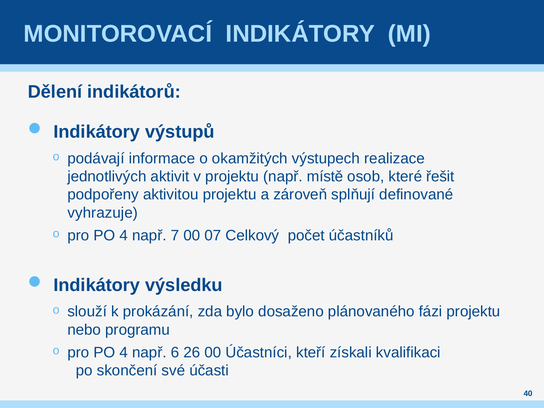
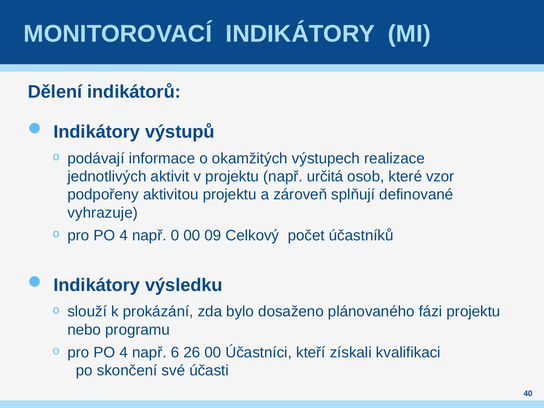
místě: místě -> určitá (325, 177)
řešit: řešit -> vzor (440, 177)
7: 7 -> 0 (175, 235)
07: 07 -> 09 (213, 235)
